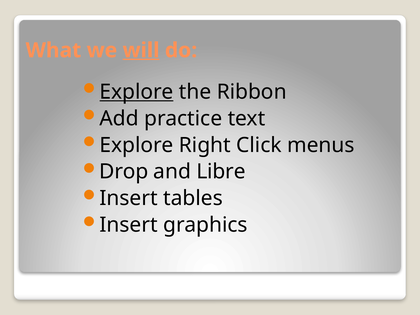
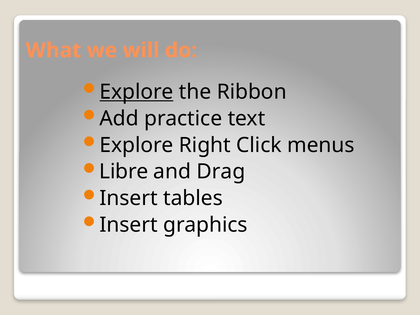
will underline: present -> none (141, 50)
Drop: Drop -> Libre (124, 172)
Libre: Libre -> Drag (221, 172)
